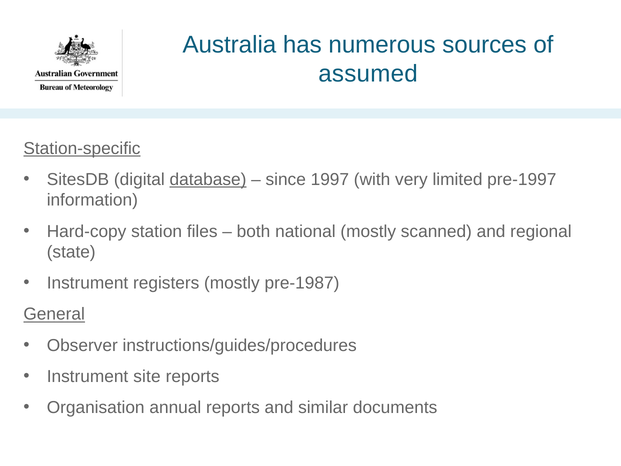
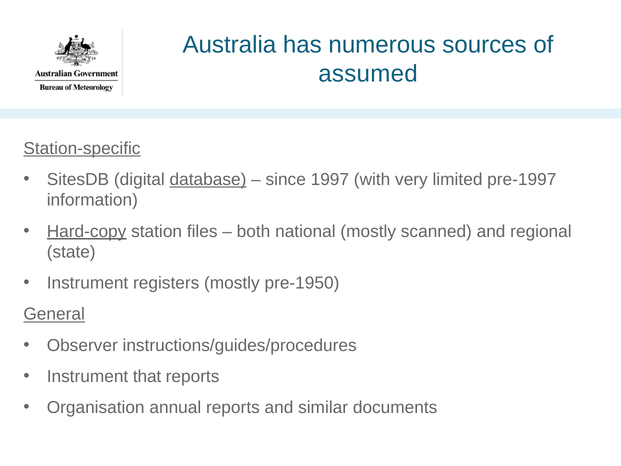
Hard-copy underline: none -> present (87, 231)
pre-1987: pre-1987 -> pre-1950 (302, 283)
site: site -> that (147, 376)
